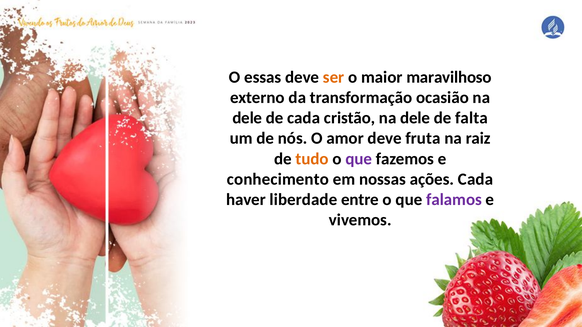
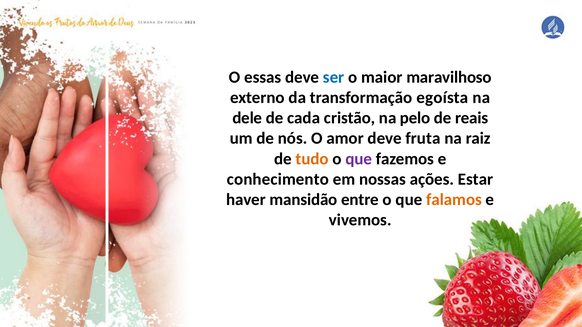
ser colour: orange -> blue (334, 77)
ocasião: ocasião -> egoísta (442, 98)
cristão na dele: dele -> pelo (415, 118)
falta: falta -> reais (472, 118)
ações Cada: Cada -> Estar (476, 179)
liberdade: liberdade -> mansidão (304, 200)
falamos colour: purple -> orange (454, 200)
